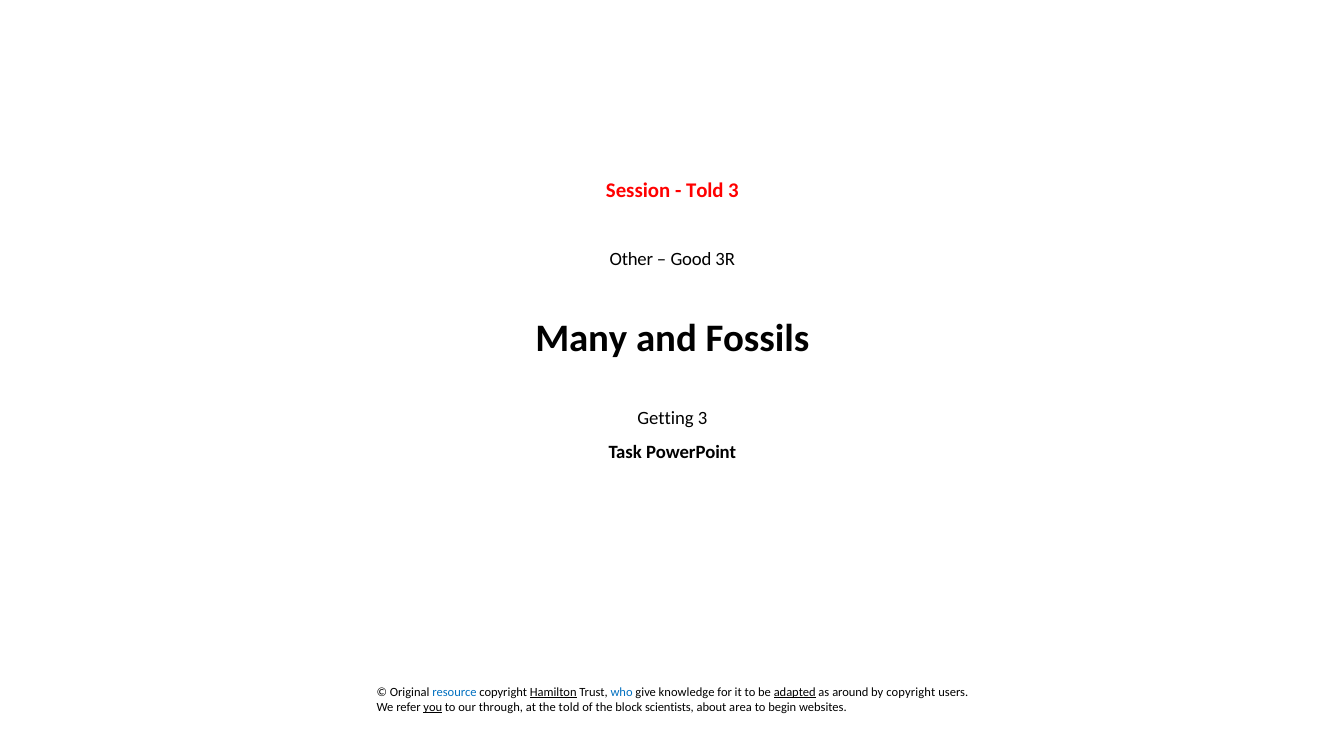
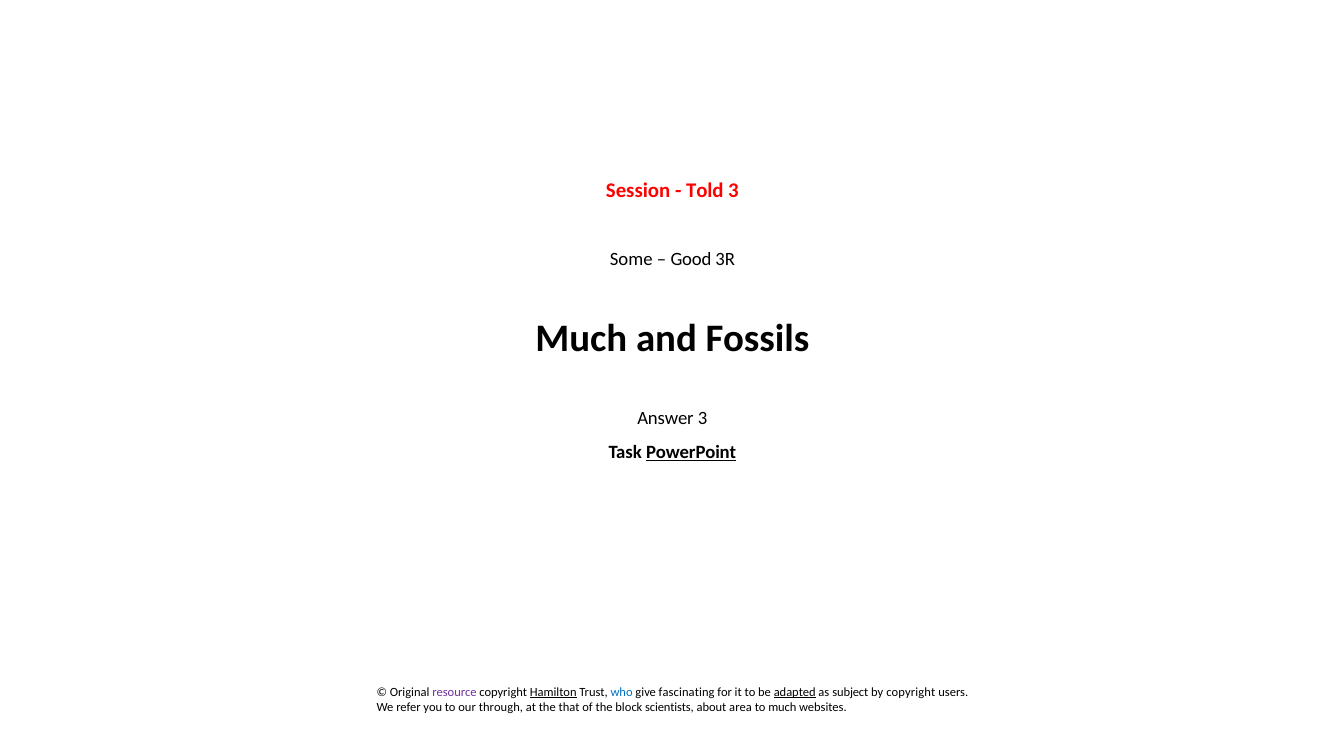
Other: Other -> Some (631, 260)
Many: Many -> Much (581, 339)
Getting: Getting -> Answer (666, 418)
PowerPoint underline: none -> present (691, 452)
resource colour: blue -> purple (454, 692)
knowledge: knowledge -> fascinating (687, 692)
around: around -> subject (850, 692)
you underline: present -> none (433, 707)
the told: told -> that (569, 707)
to begin: begin -> much (782, 707)
